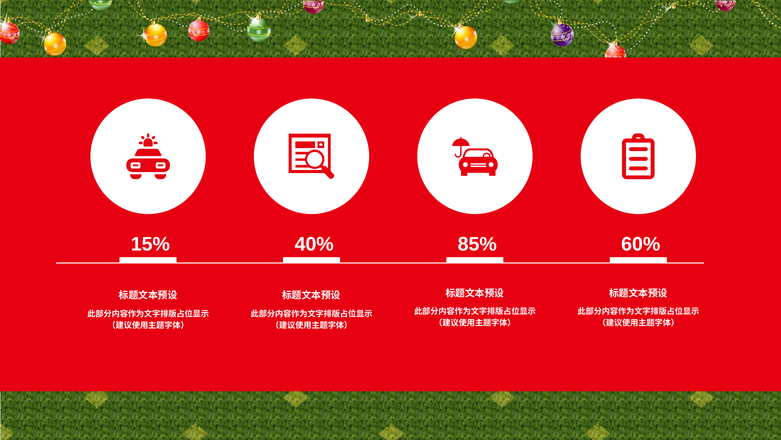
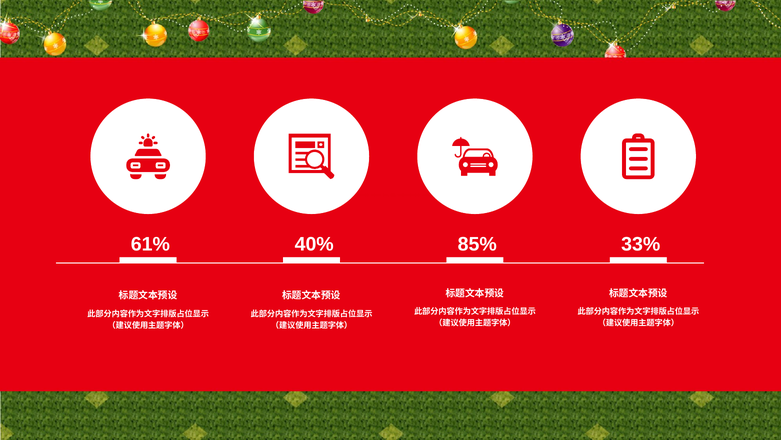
15%: 15% -> 61% (150, 244)
60%: 60% -> 33% (641, 244)
